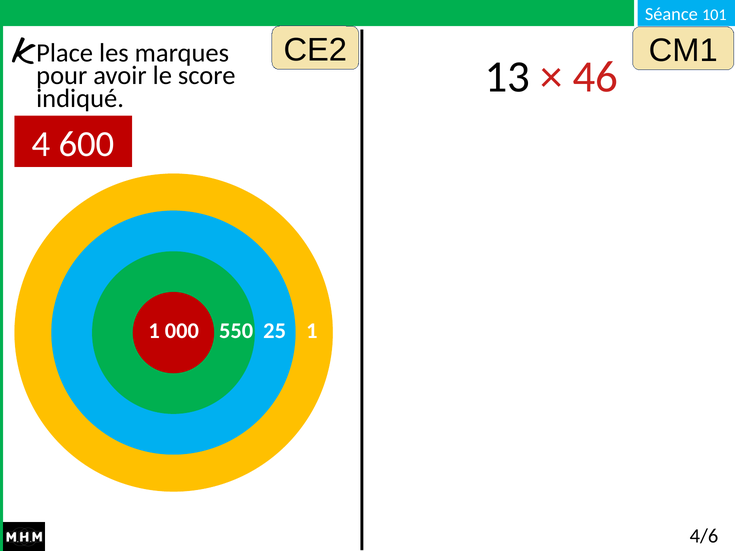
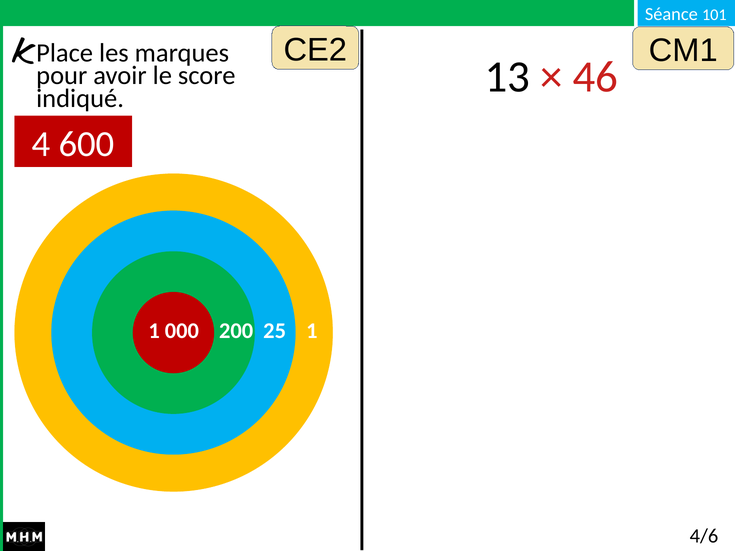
550: 550 -> 200 (236, 331)
